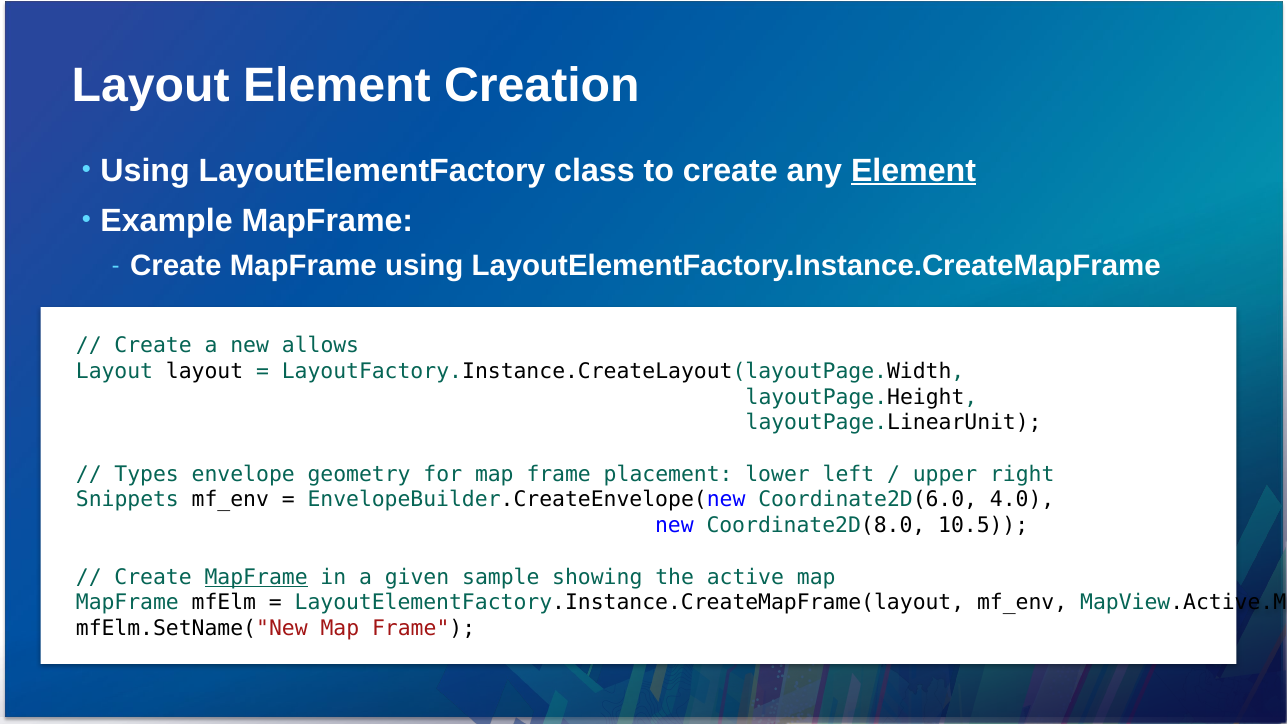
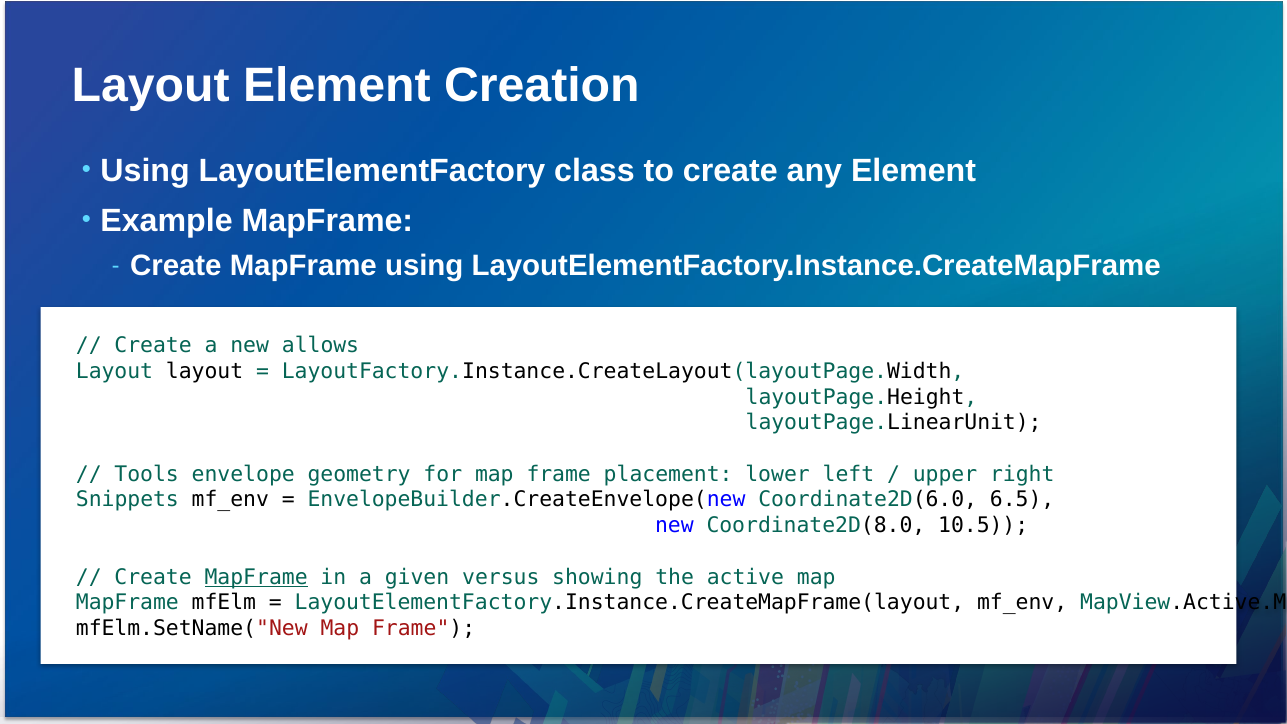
Element underline: present -> none (914, 171)
Types: Types -> Tools (147, 474)
4.0: 4.0 -> 6.5 (1022, 500)
sample: sample -> versus (501, 577)
